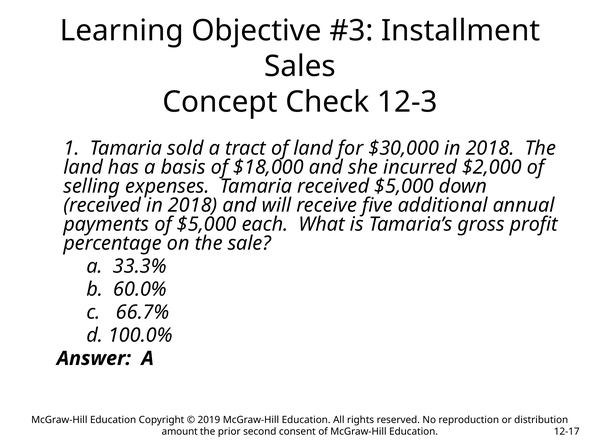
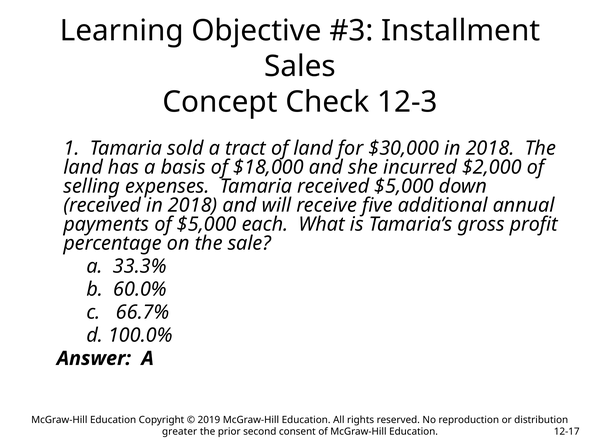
amount: amount -> greater (180, 431)
